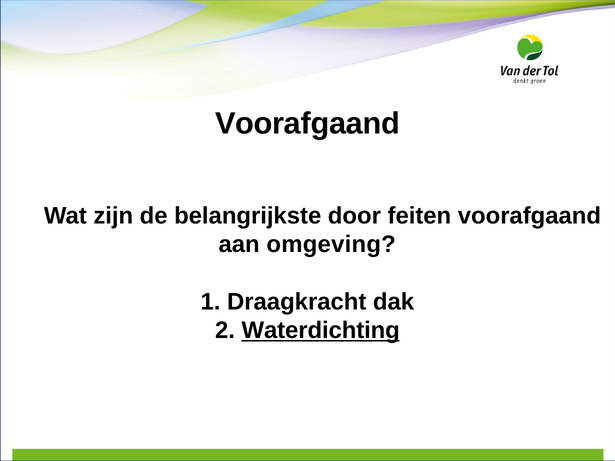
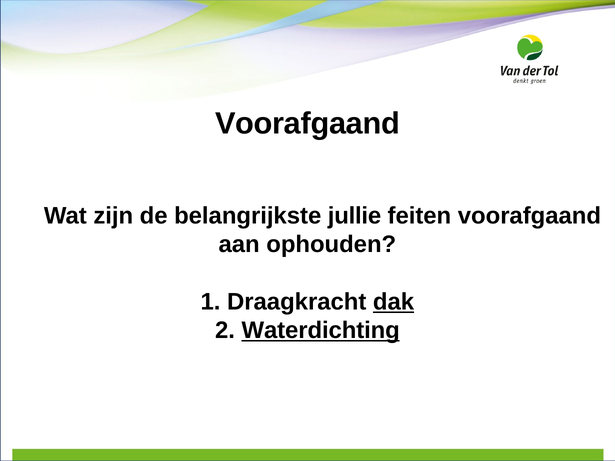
door: door -> jullie (355, 216)
omgeving: omgeving -> ophouden (331, 245)
dak underline: none -> present (394, 302)
